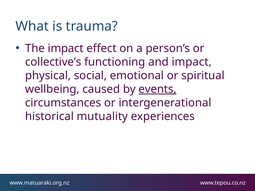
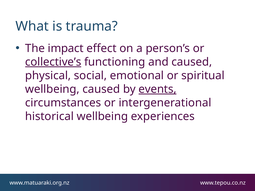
collective’s underline: none -> present (53, 62)
and impact: impact -> caused (192, 62)
historical mutuality: mutuality -> wellbeing (102, 116)
